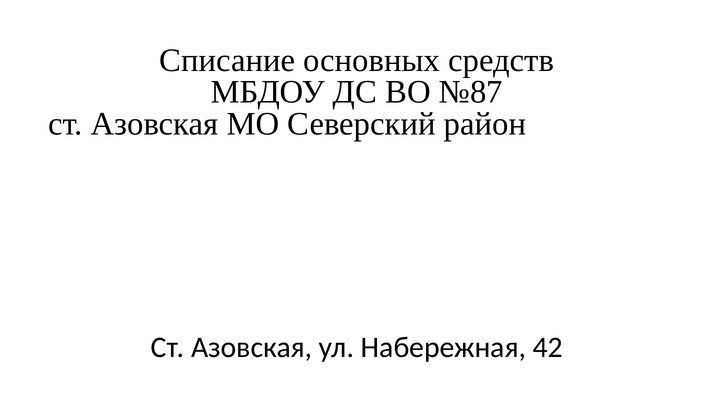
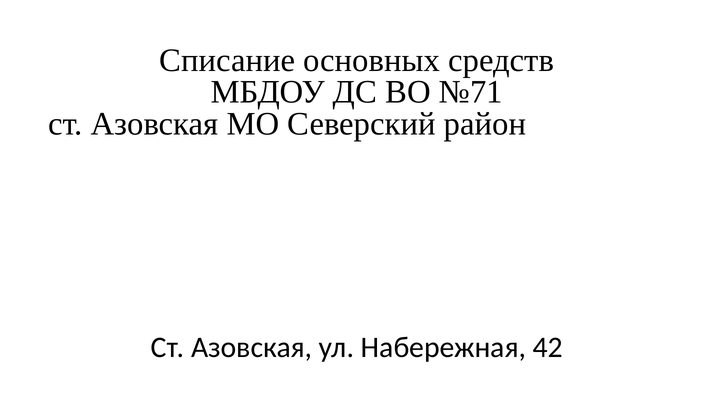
№87: №87 -> №71 (471, 92)
